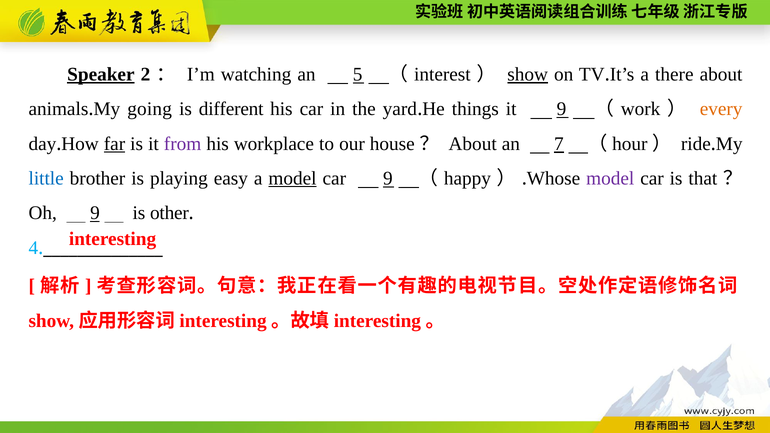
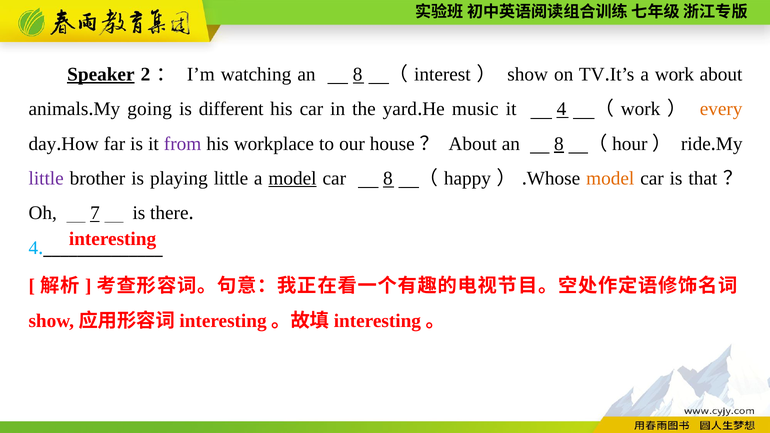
watching an 5: 5 -> 8 (358, 74)
show underline: present -> none (528, 74)
a there: there -> work (674, 74)
things: things -> music (475, 109)
it 9: 9 -> 4 (562, 109)
far underline: present -> none (114, 144)
About an 7: 7 -> 8 (559, 144)
little colour: blue -> purple (46, 178)
playing easy: easy -> little (231, 178)
car 9: 9 -> 8 (388, 178)
model colour: purple -> orange (610, 178)
Oh 9: 9 -> 7 (95, 213)
other: other -> there (169, 213)
